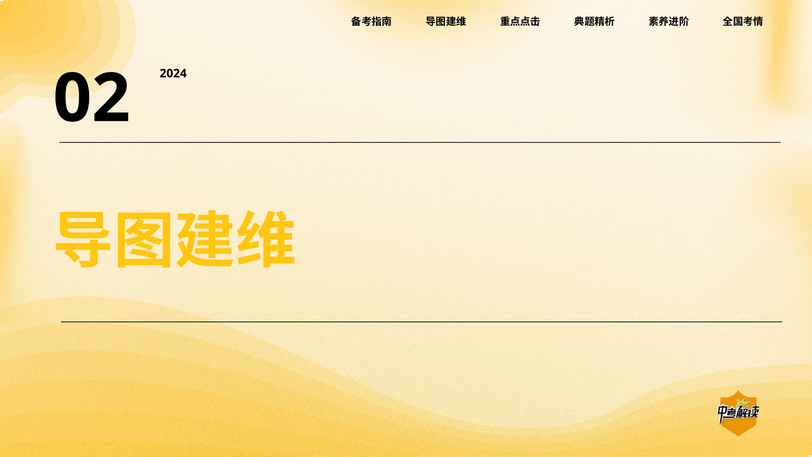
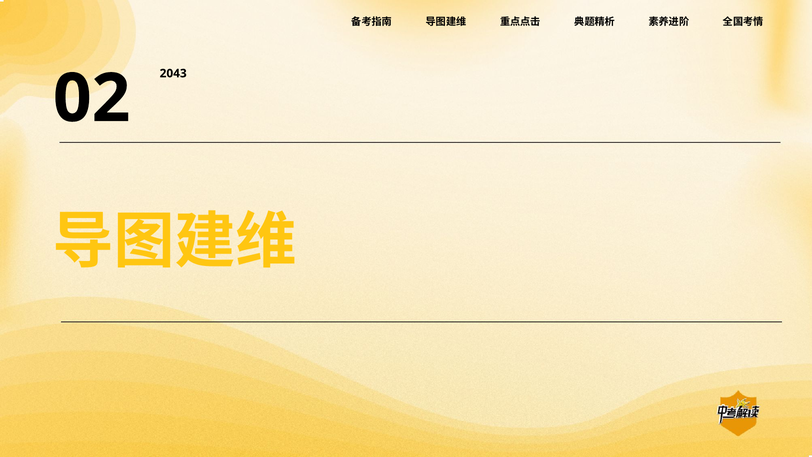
2024: 2024 -> 2043 (173, 73)
